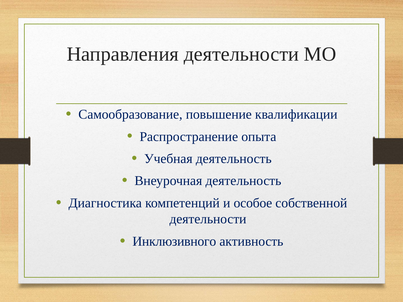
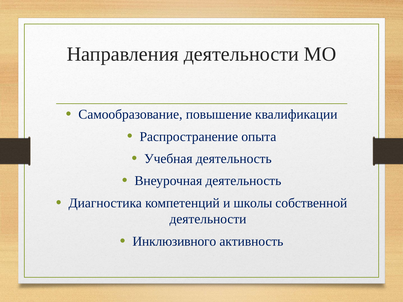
особое: особое -> школы (253, 203)
